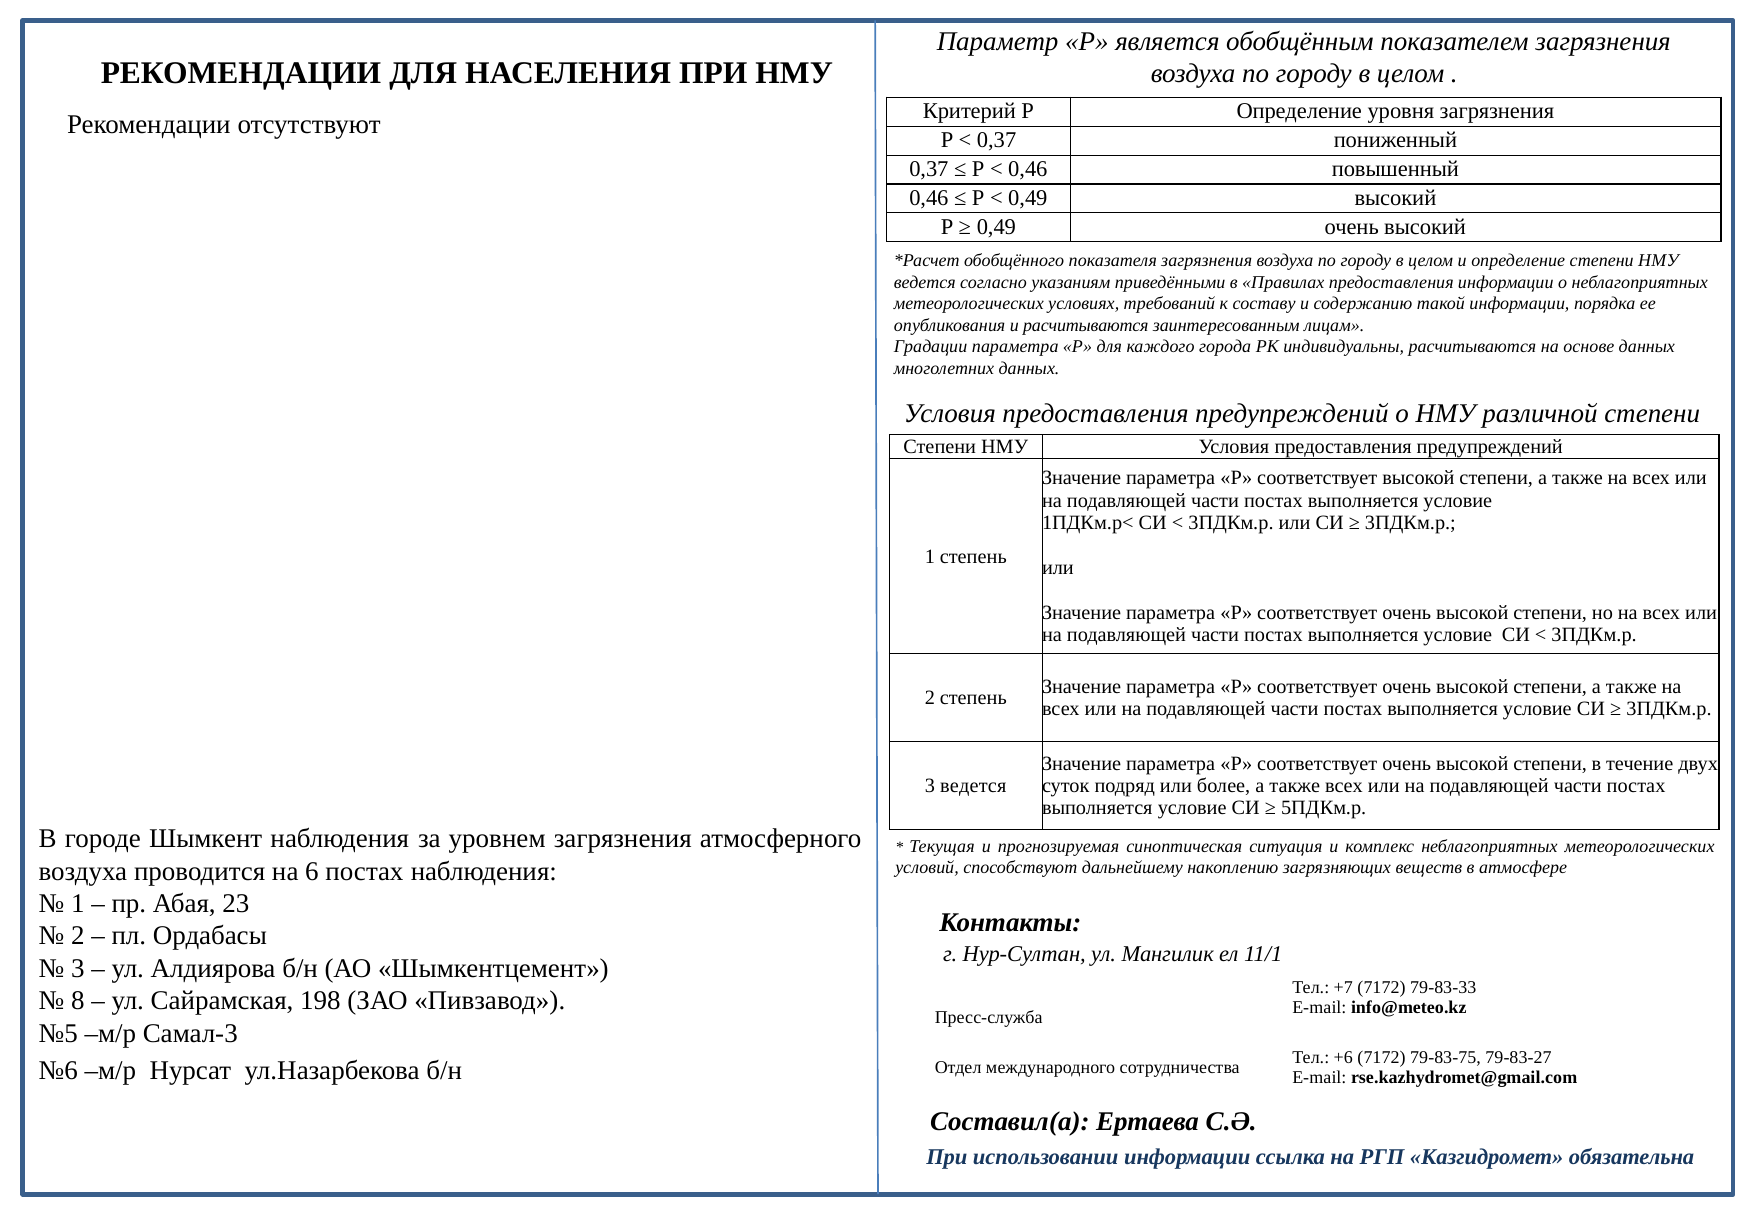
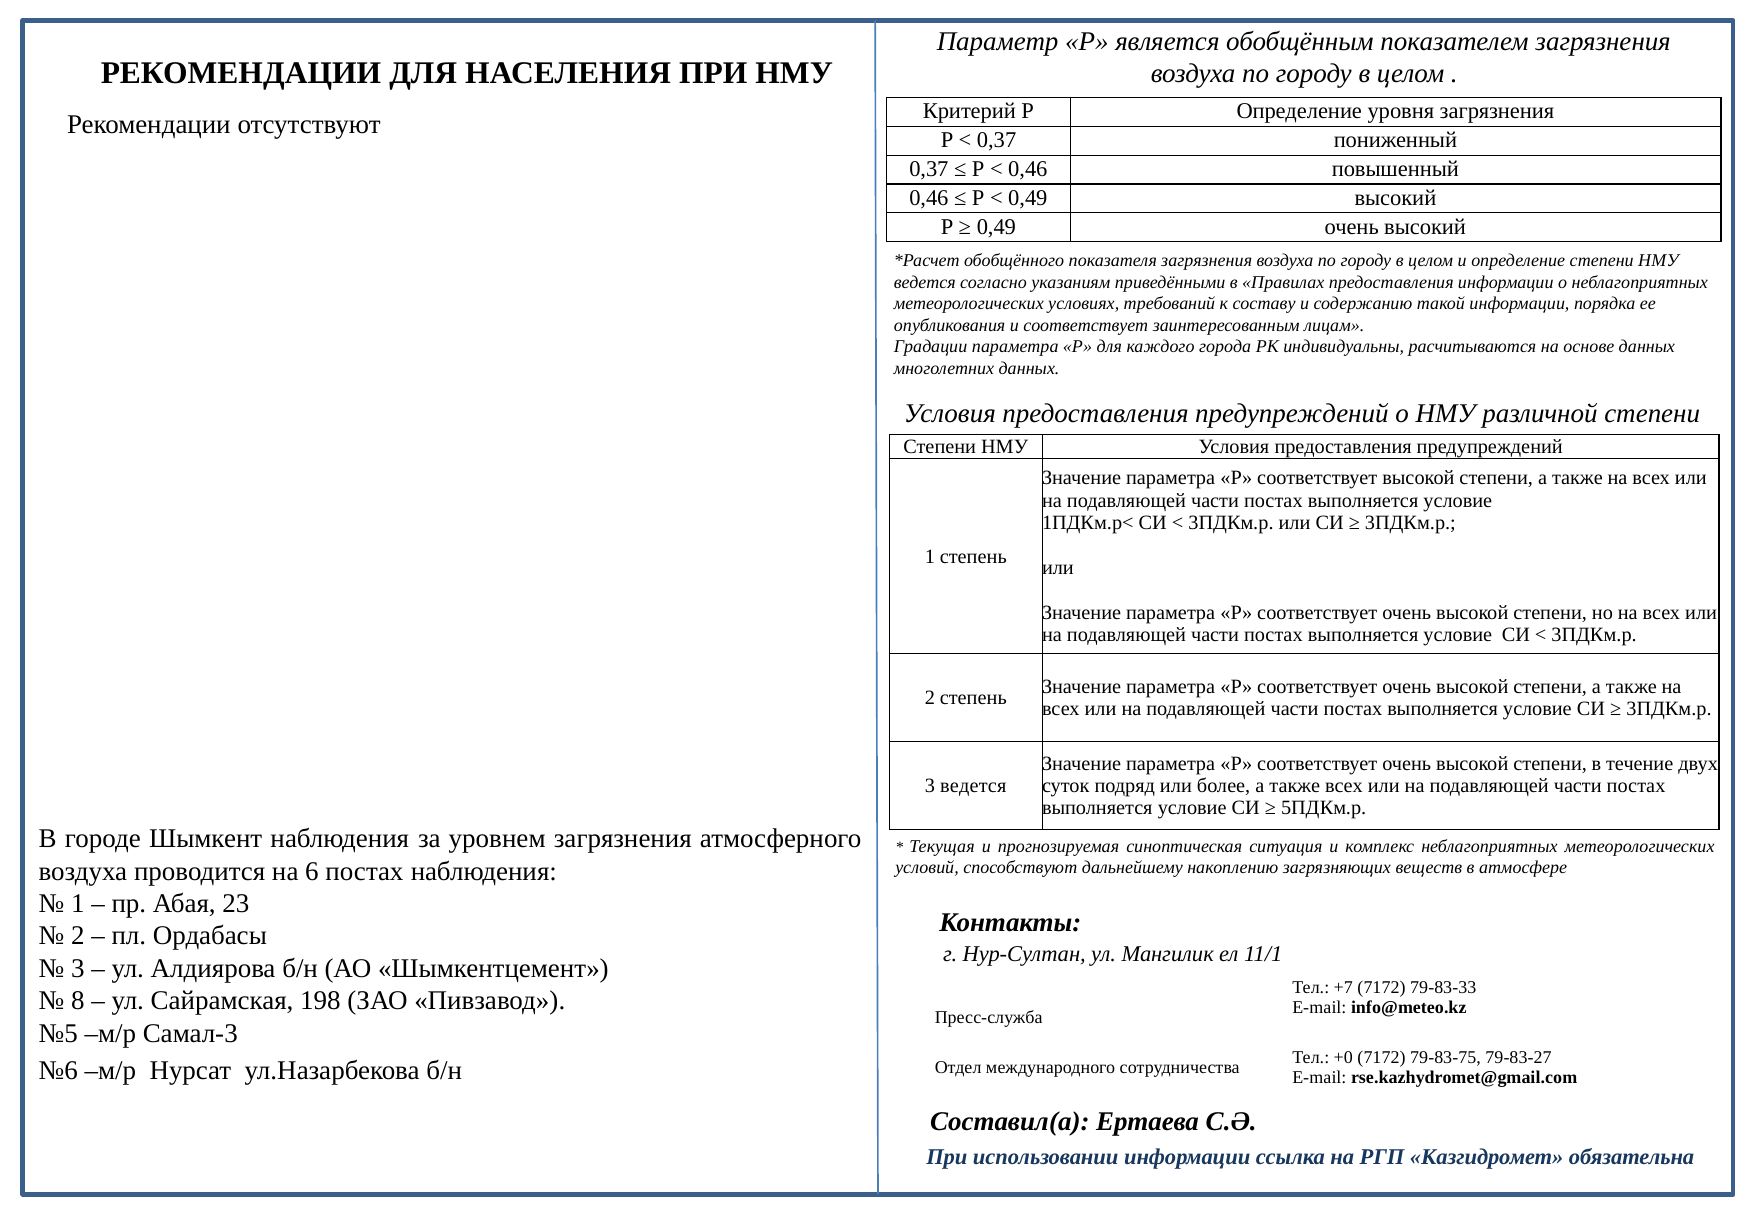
и расчитываются: расчитываются -> соответствует (1086, 325)
+6: +6 -> +0 (1343, 1058)
